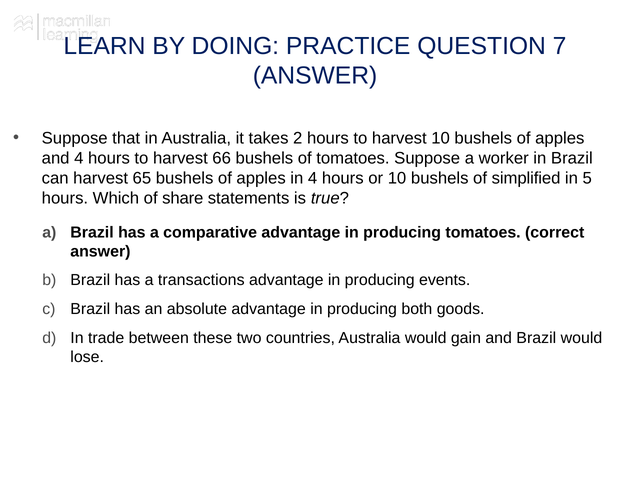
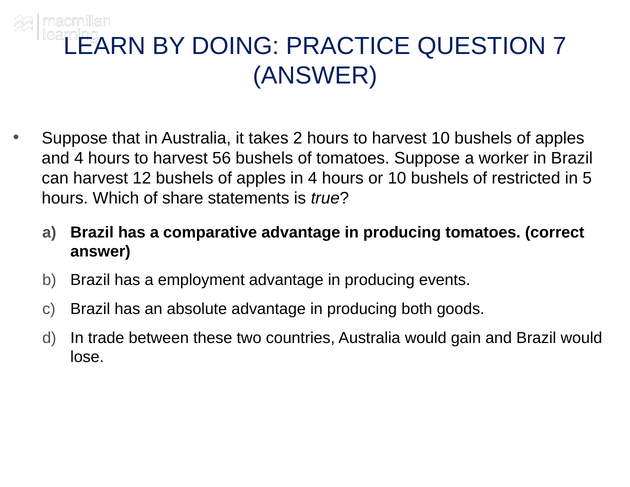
66: 66 -> 56 (222, 158)
65: 65 -> 12 (142, 178)
simplified: simplified -> restricted (526, 178)
transactions: transactions -> employment (201, 280)
